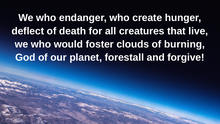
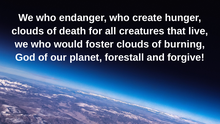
deflect: deflect -> clouds (28, 31)
